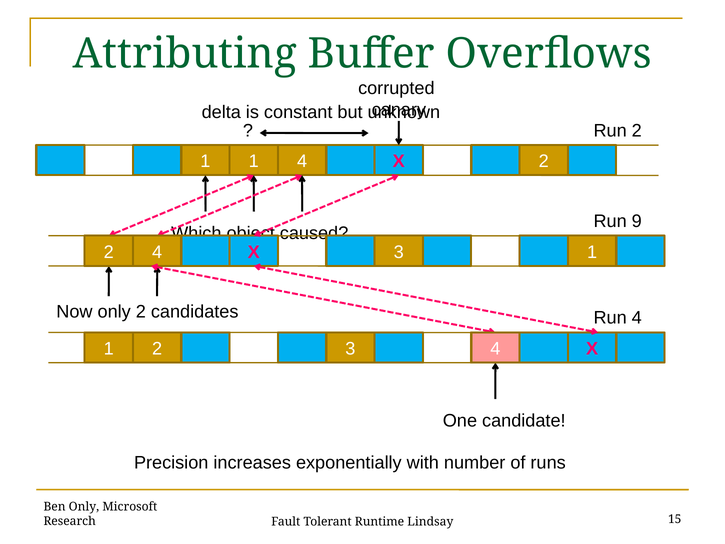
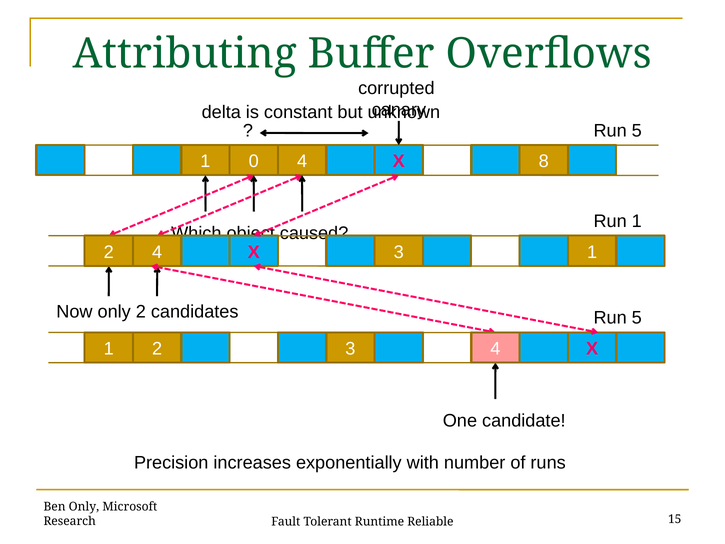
2: 2 -> 5 (637, 130)
1 1: 1 -> 0 (254, 161)
2: 2 -> 8 (544, 161)
Run 9: 9 -> 1 (637, 221)
4: 4 -> 5 (637, 318)
Lindsay: Lindsay -> Reliable (430, 522)
